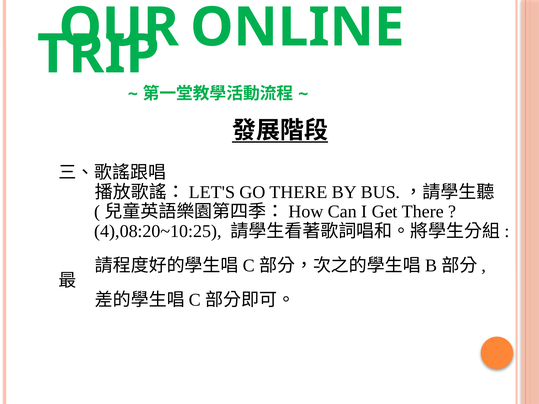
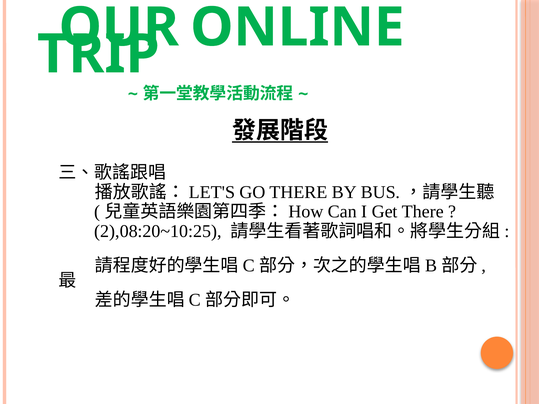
4),08:20~10:25: 4),08:20~10:25 -> 2),08:20~10:25 (158, 231)
